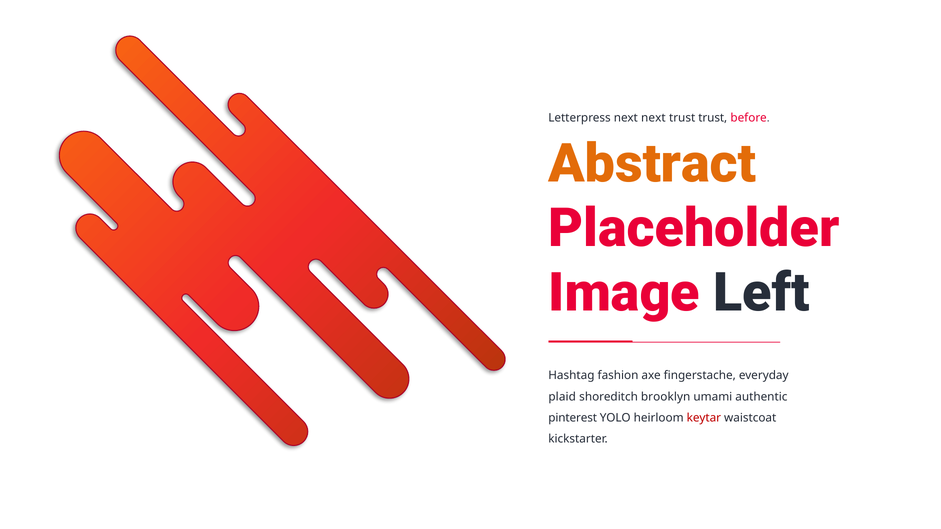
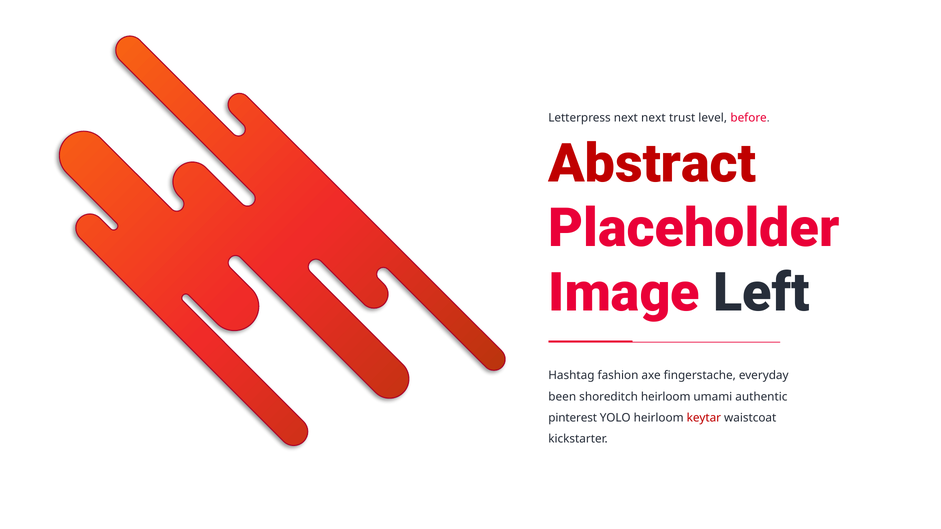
trust trust: trust -> level (713, 118)
Abstract colour: orange -> red (652, 164)
plaid: plaid -> been (562, 397)
shoreditch brooklyn: brooklyn -> heirloom (666, 397)
